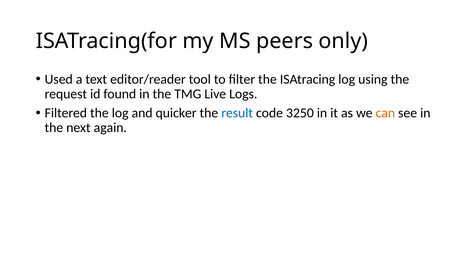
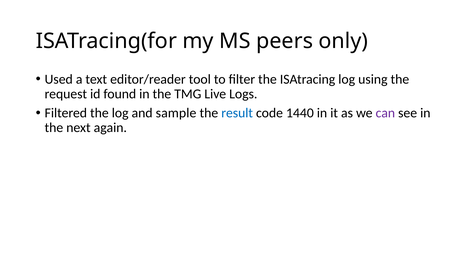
quicker: quicker -> sample (176, 113)
3250: 3250 -> 1440 (300, 113)
can colour: orange -> purple (385, 113)
